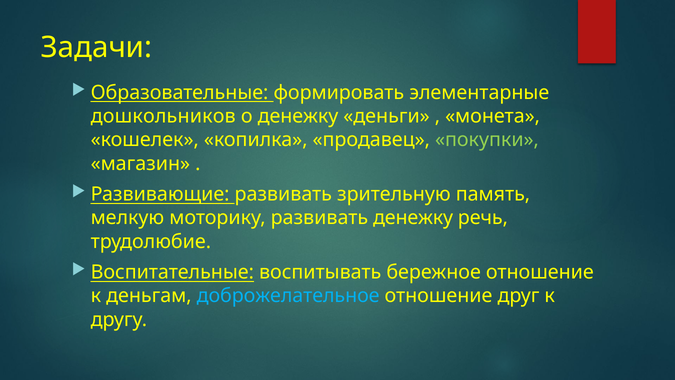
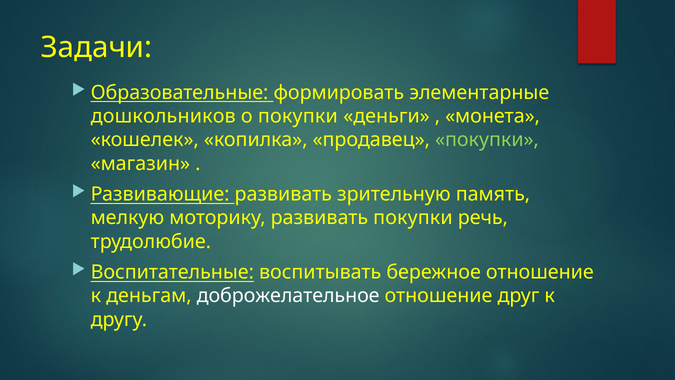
о денежку: денежку -> покупки (298, 116)
развивать денежку: денежку -> покупки (413, 218)
доброжелательное colour: light blue -> white (288, 296)
